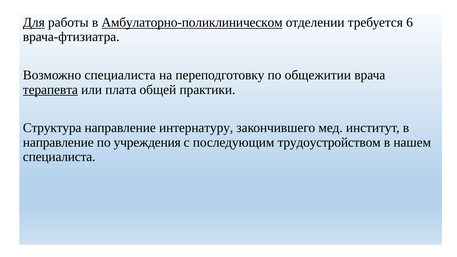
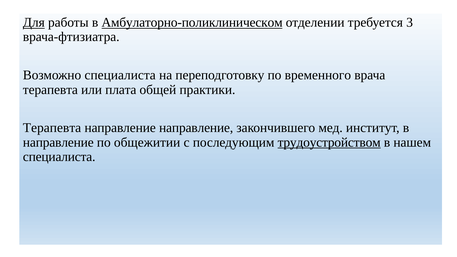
6: 6 -> 3 (410, 23)
общежитии: общежитии -> временного (318, 75)
терапевта underline: present -> none (50, 90)
Структура: Структура -> Терапевта (52, 128)
направление интернатуру: интернатуру -> направление (196, 128)
учреждения: учреждения -> общежитии (147, 142)
трудоустройством underline: none -> present (329, 142)
